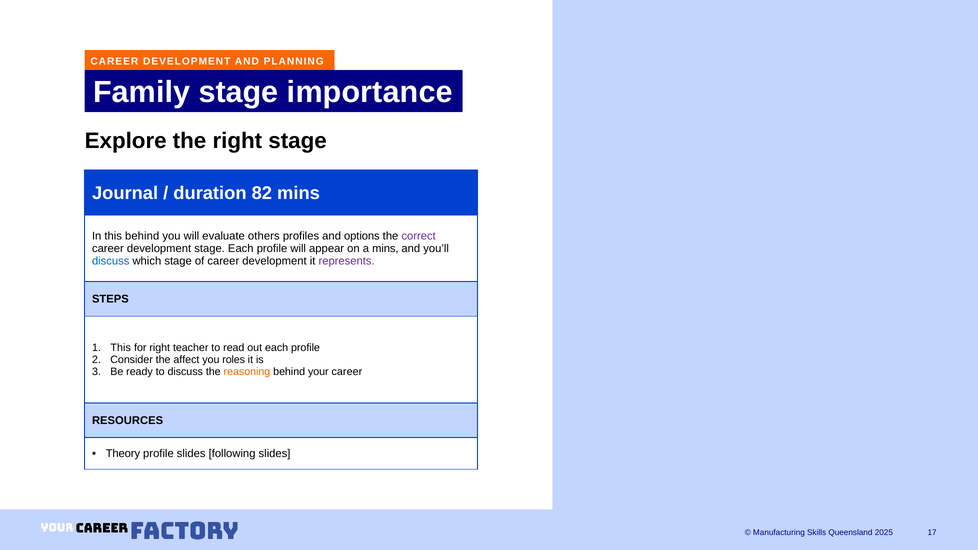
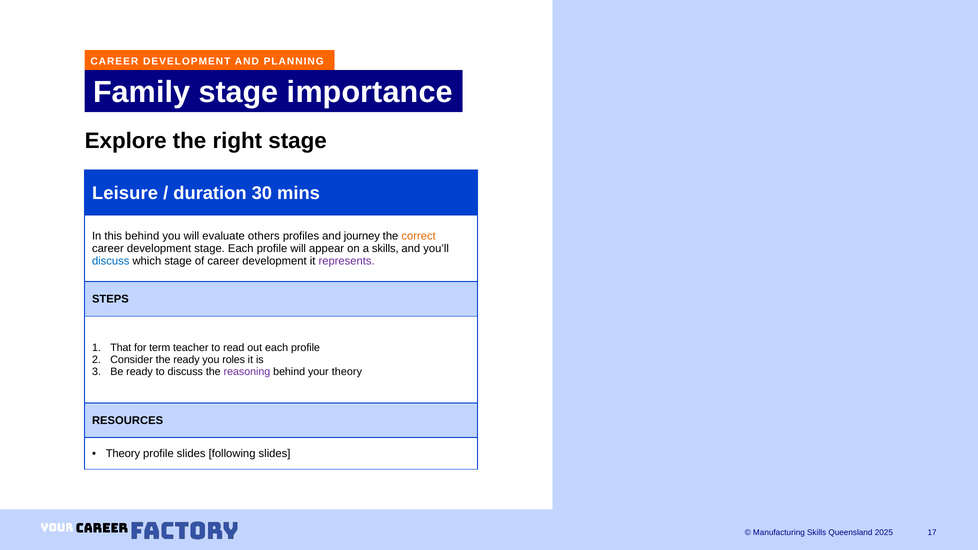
Journal: Journal -> Leisure (125, 193)
82: 82 -> 30 (262, 193)
options: options -> journey (362, 236)
correct colour: purple -> orange (419, 236)
a mins: mins -> skills (385, 249)
This: This -> That (121, 348)
for right: right -> term (160, 348)
the affect: affect -> ready (186, 360)
reasoning colour: orange -> purple (247, 372)
your career: career -> theory (347, 372)
